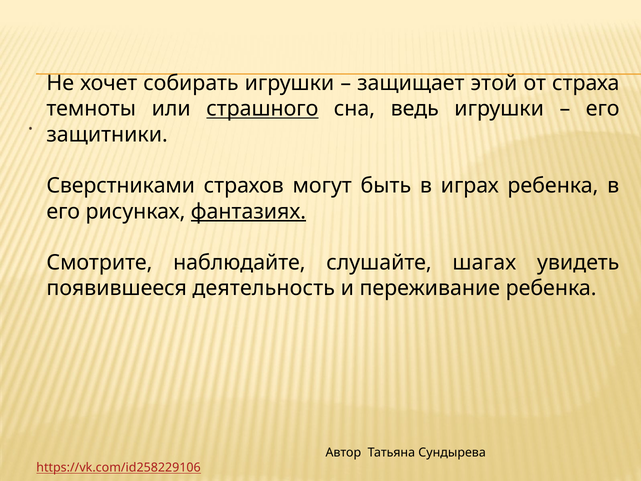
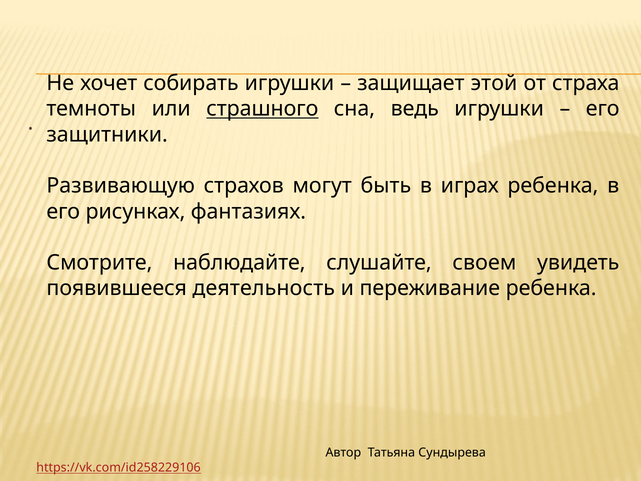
Сверстниками: Сверстниками -> Развивающую (121, 186)
фантазиях underline: present -> none (248, 211)
шагах: шагах -> своем (484, 263)
